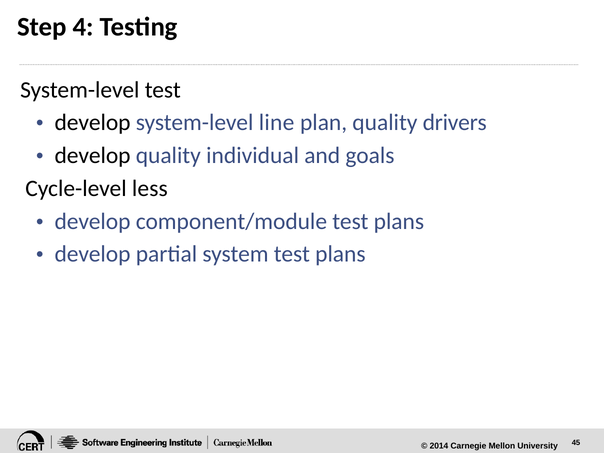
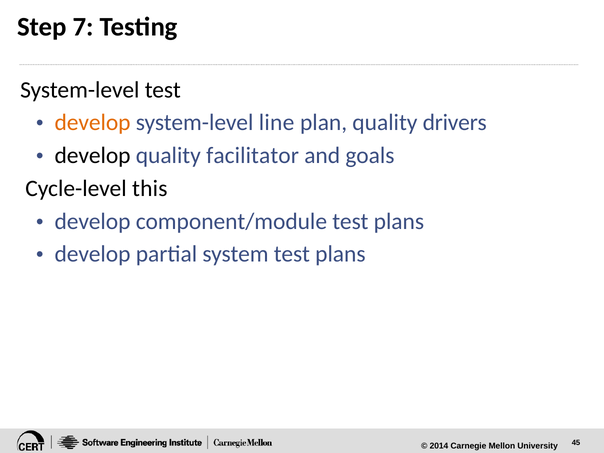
4: 4 -> 7 (83, 27)
develop colour: black -> orange (93, 123)
individual: individual -> facilitator (253, 155)
less: less -> this (150, 189)
